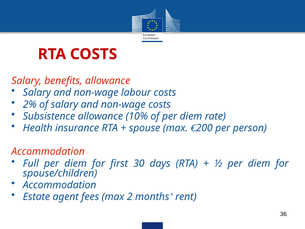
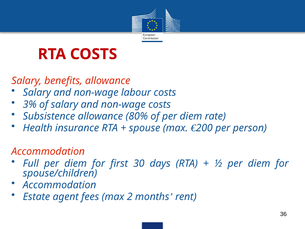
2%: 2% -> 3% (30, 104)
10%: 10% -> 80% (137, 116)
